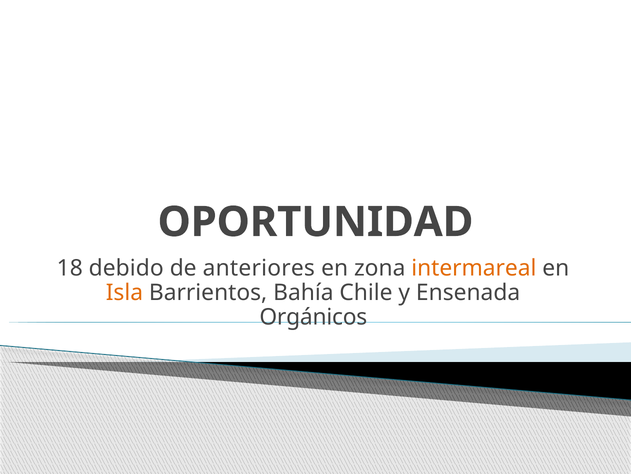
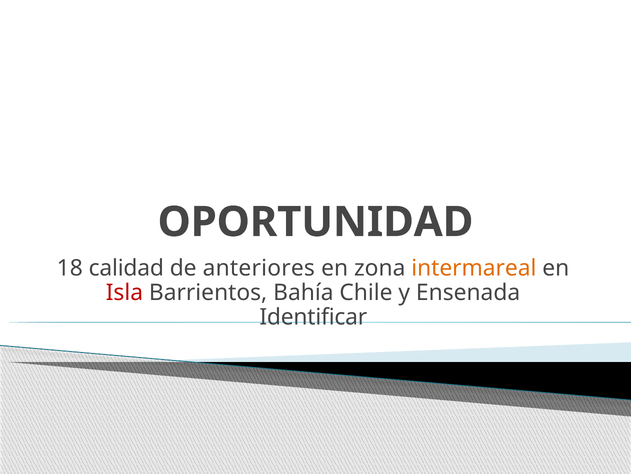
debido: debido -> calidad (126, 268)
Isla colour: orange -> red (124, 292)
Orgánicos: Orgánicos -> Identificar (313, 317)
